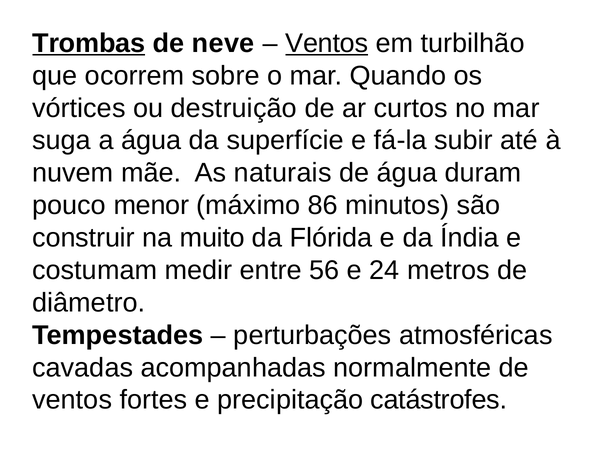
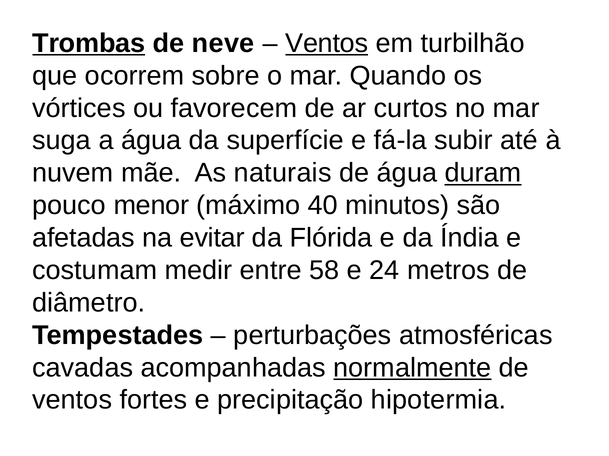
destruição: destruição -> favorecem (234, 108)
duram underline: none -> present (483, 173)
86: 86 -> 40 (323, 206)
construir: construir -> afetadas (84, 238)
muito: muito -> evitar (212, 238)
56: 56 -> 58 (324, 271)
normalmente underline: none -> present (412, 368)
catástrofes: catástrofes -> hipotermia (439, 401)
